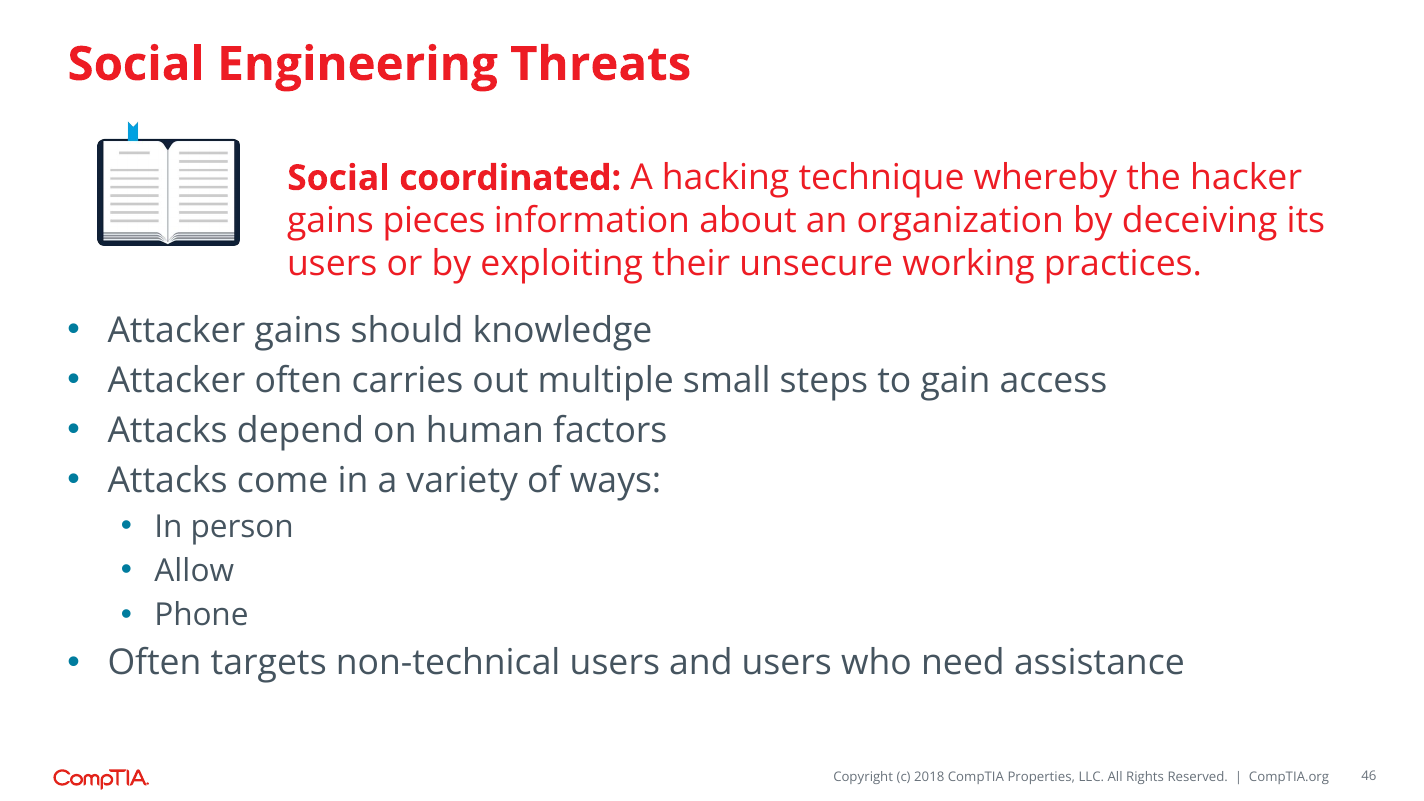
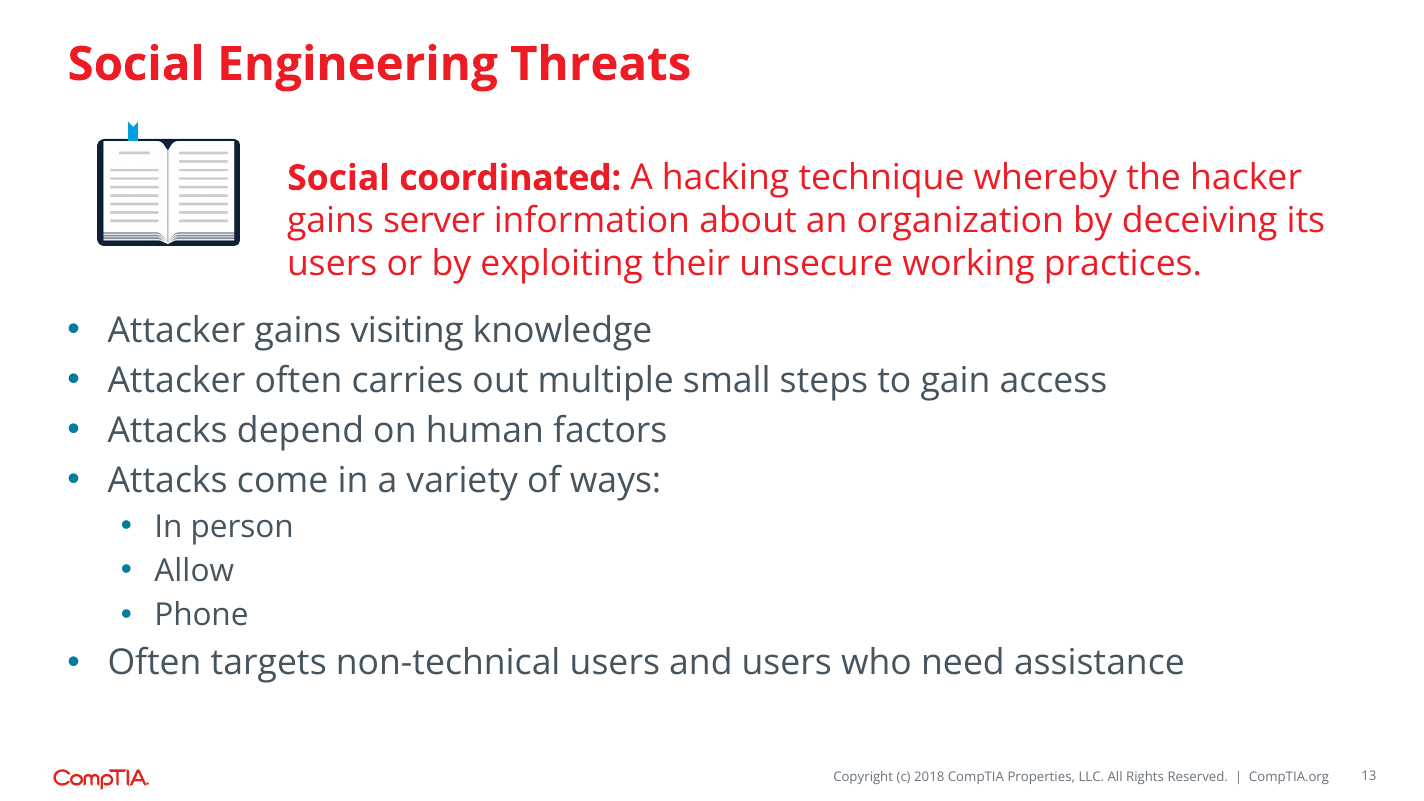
pieces: pieces -> server (434, 221)
should: should -> visiting (407, 331)
46: 46 -> 13 (1369, 776)
